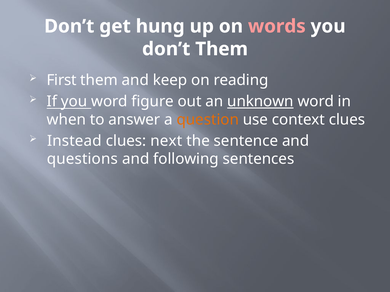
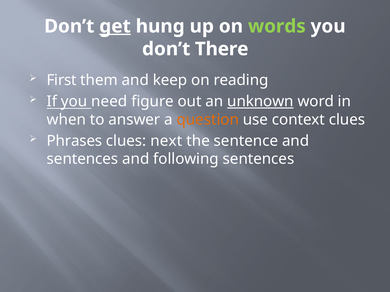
get underline: none -> present (115, 26)
words colour: pink -> light green (277, 26)
don’t Them: Them -> There (222, 49)
you word: word -> need (109, 102)
Instead: Instead -> Phrases (74, 141)
questions: questions -> sentences (82, 159)
